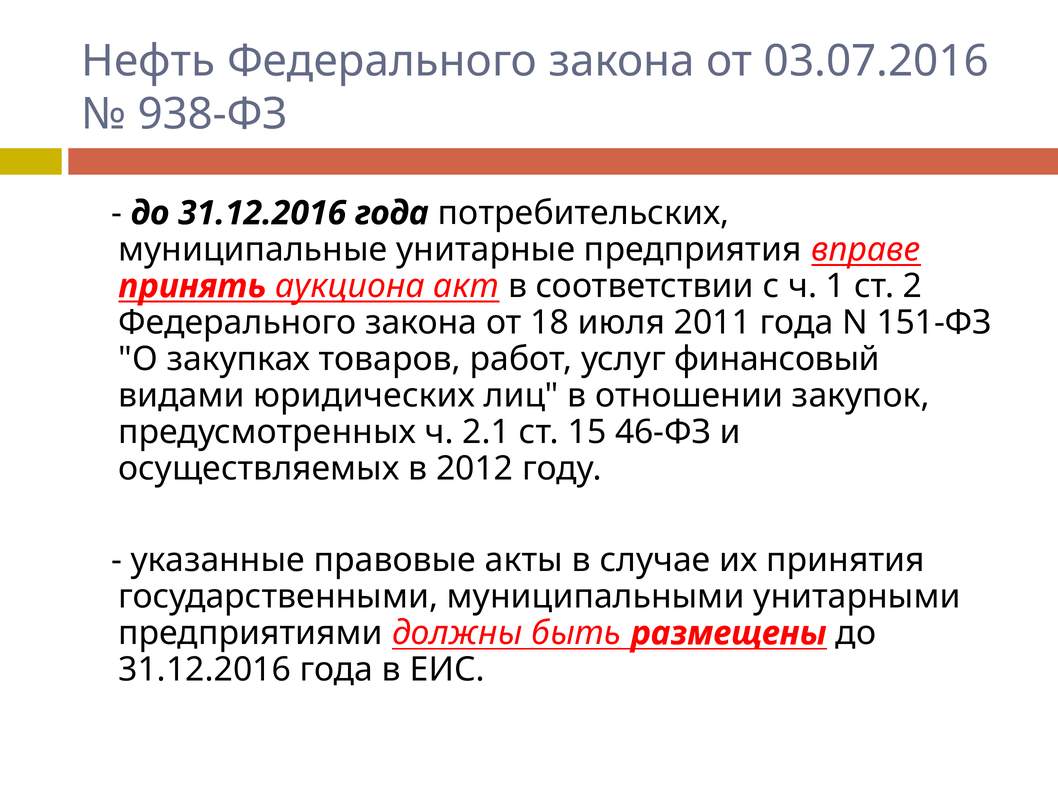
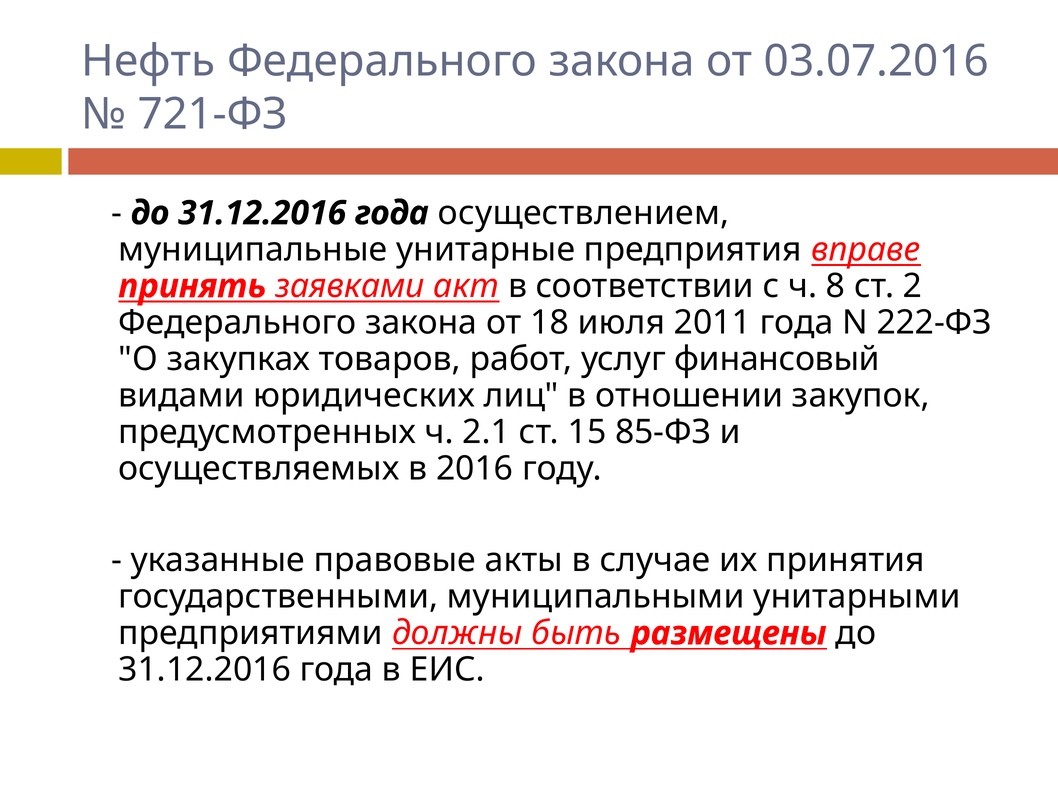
938-ФЗ: 938-ФЗ -> 721-ФЗ (213, 114)
потребительских: потребительских -> осуществлением (584, 213)
аукциона: аукциона -> заявками (350, 286)
1: 1 -> 8 (836, 286)
151-ФЗ: 151-ФЗ -> 222-ФЗ (934, 322)
46-ФЗ: 46-ФЗ -> 85-ФЗ (663, 432)
2012: 2012 -> 2016 (475, 468)
